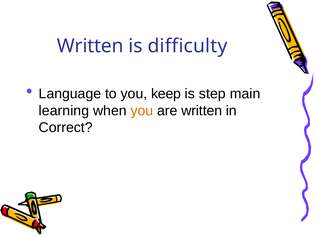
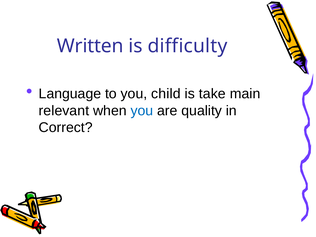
keep: keep -> child (166, 94)
step: step -> take (212, 94)
learning: learning -> relevant (64, 111)
you colour: orange -> blue (142, 111)
are written: written -> quality (202, 111)
